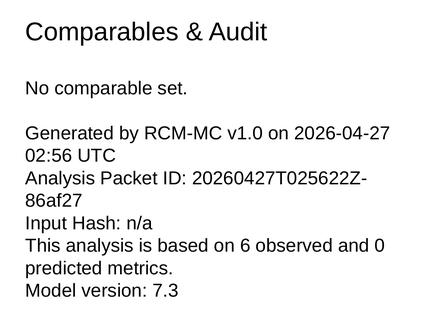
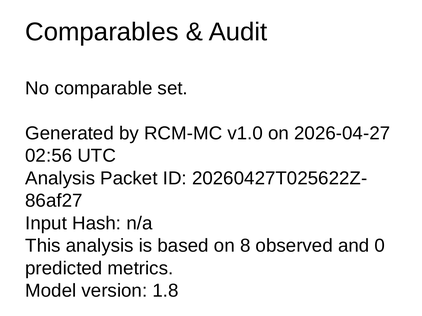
6: 6 -> 8 (245, 246)
7.3: 7.3 -> 1.8 (166, 291)
